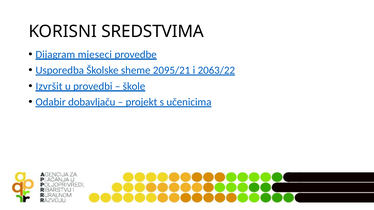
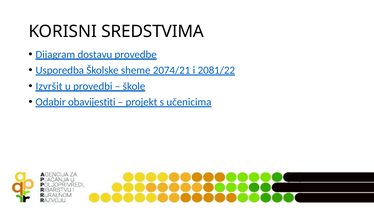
mjeseci: mjeseci -> dostavu (95, 55)
2095/21: 2095/21 -> 2074/21 (172, 70)
2063/22: 2063/22 -> 2081/22 (216, 70)
dobavljaču: dobavljaču -> obavijestiti (92, 102)
